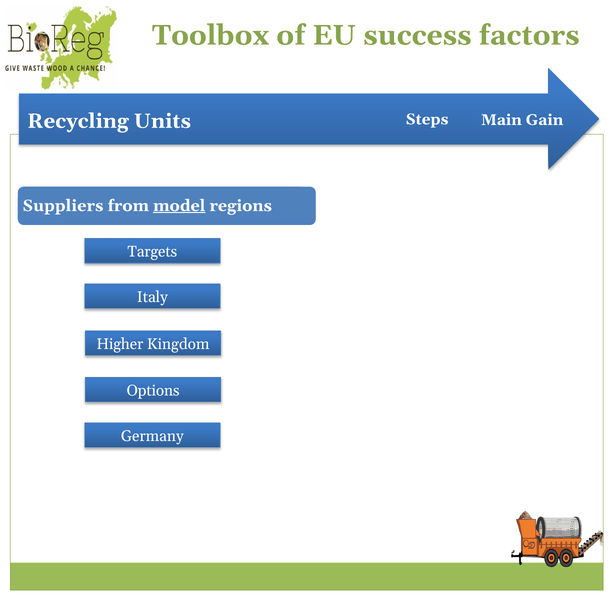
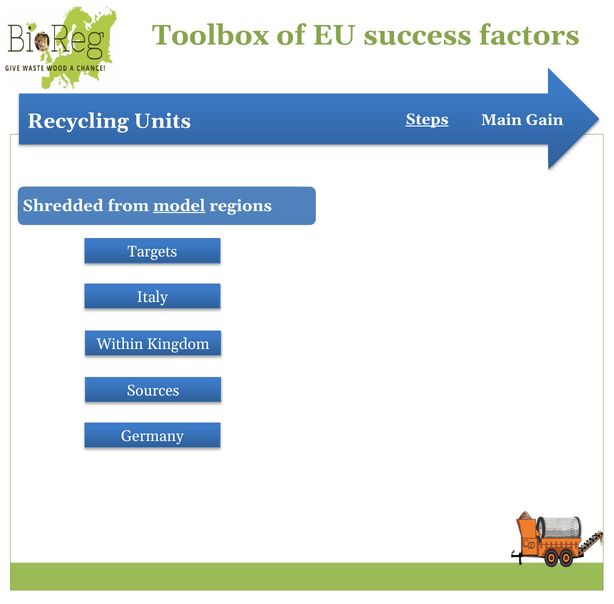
Steps underline: none -> present (427, 119)
Suppliers: Suppliers -> Shredded (63, 206)
Higher: Higher -> Within (120, 344)
Options: Options -> Sources (153, 391)
